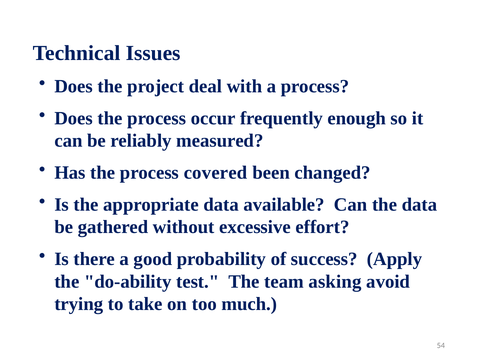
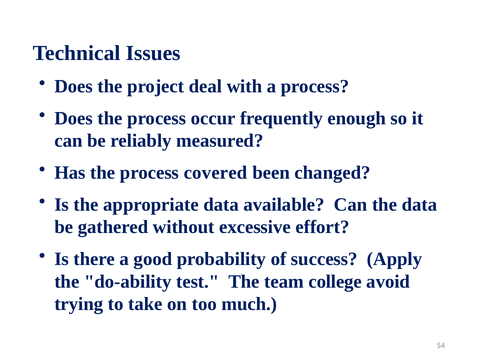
asking: asking -> college (335, 282)
